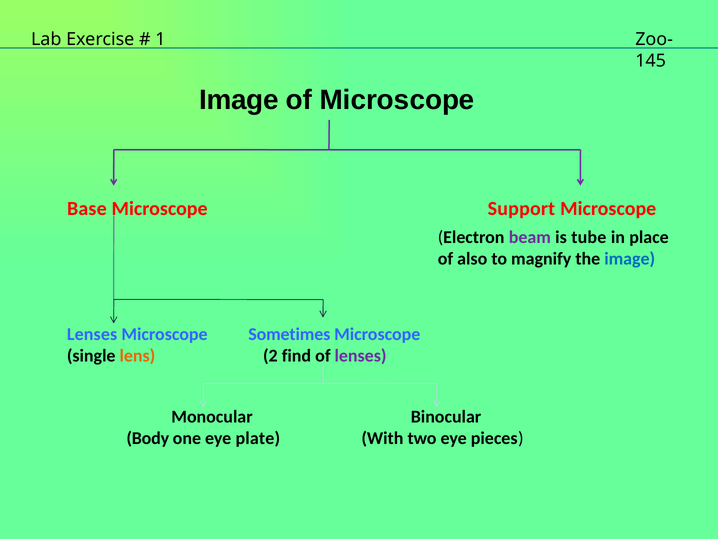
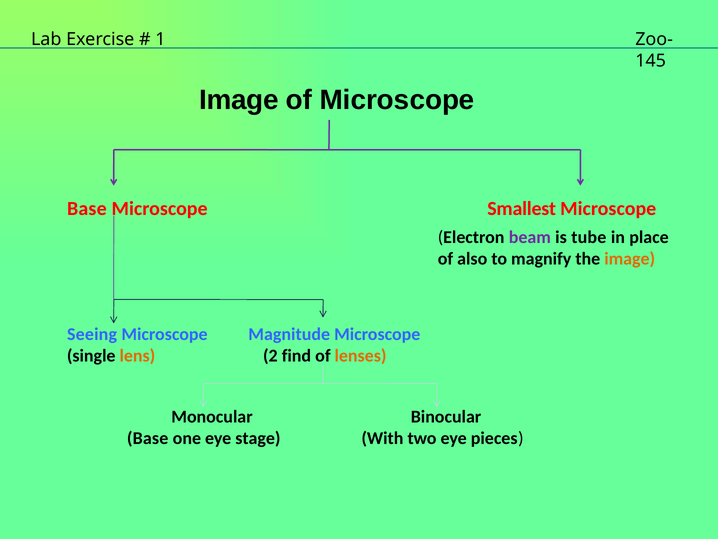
Support: Support -> Smallest (522, 208)
image colour: blue -> orange (630, 258)
Lenses: Lenses -> Seeing (92, 334)
Sometimes: Sometimes -> Magnitude (289, 334)
lenses colour: purple -> orange (361, 355)
Body: Body -> Base (148, 438)
plate: plate -> stage (258, 438)
